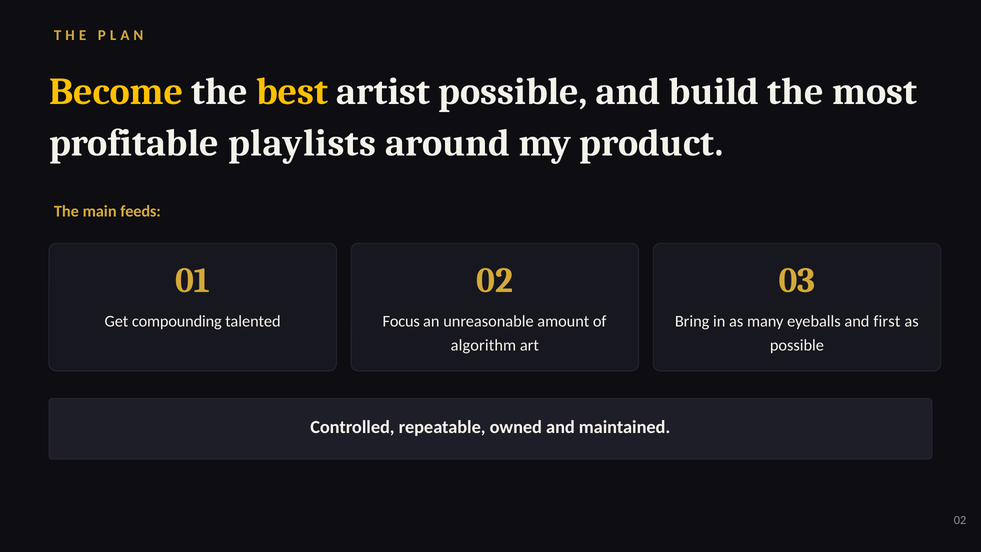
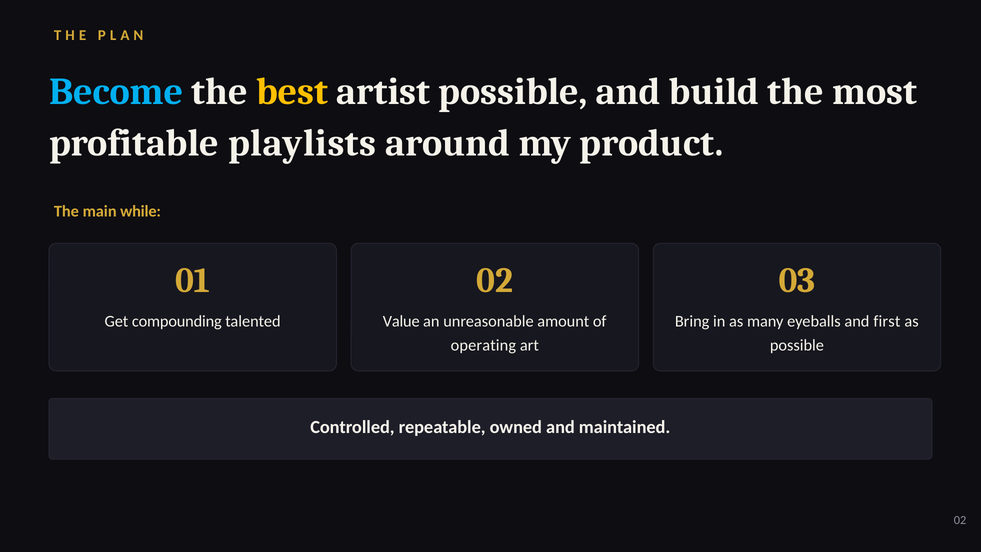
Become colour: yellow -> light blue (116, 92)
feeds: feeds -> while (141, 211)
Focus: Focus -> Value (401, 321)
algorithm: algorithm -> operating (483, 345)
